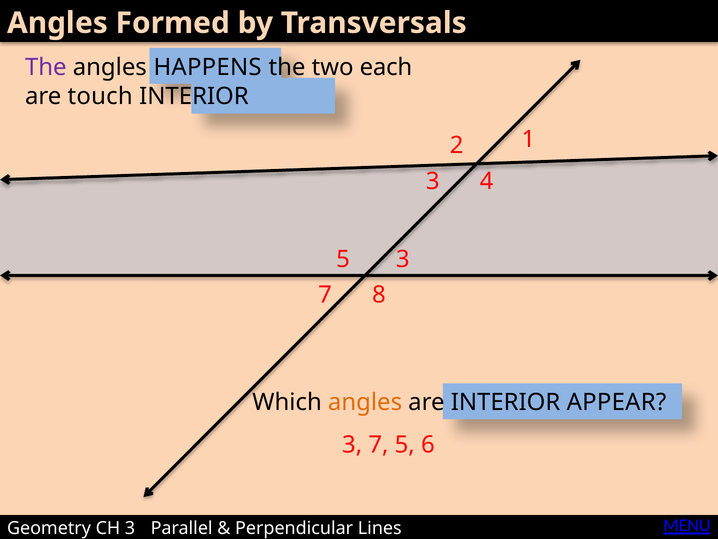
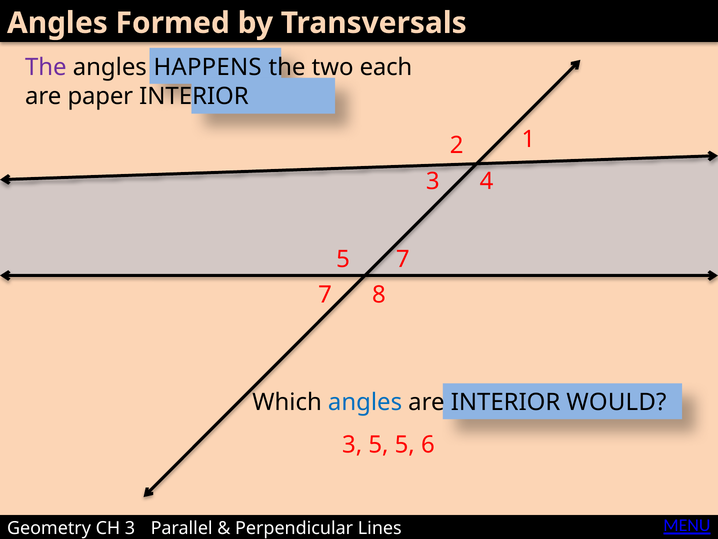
touch: touch -> paper (100, 96)
5 3: 3 -> 7 (403, 259)
angles colour: orange -> blue (365, 402)
APPEAR: APPEAR -> WOULD (616, 402)
7: 7 -> 5 (378, 444)
